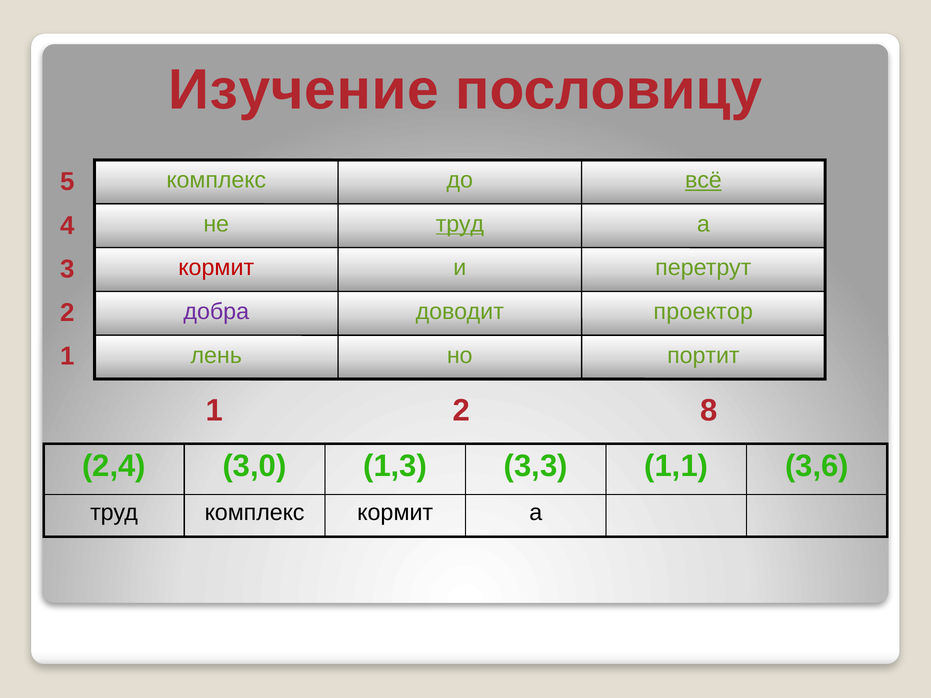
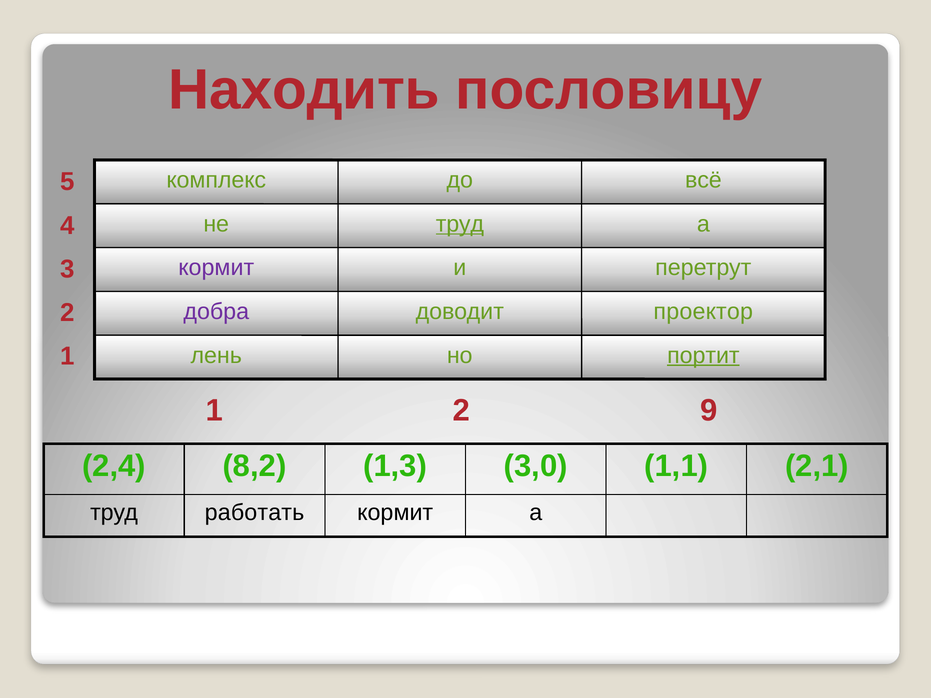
Изучение: Изучение -> Находить (304, 90)
всё underline: present -> none (703, 180)
кормит colour: red -> purple (216, 268)
портит underline: none -> present (703, 356)
8: 8 -> 9 (709, 411)
3,0: 3,0 -> 8,2 (255, 466)
3,3: 3,3 -> 3,0 (536, 466)
3,6: 3,6 -> 2,1 (817, 466)
труд комплекс: комплекс -> работать (254, 513)
